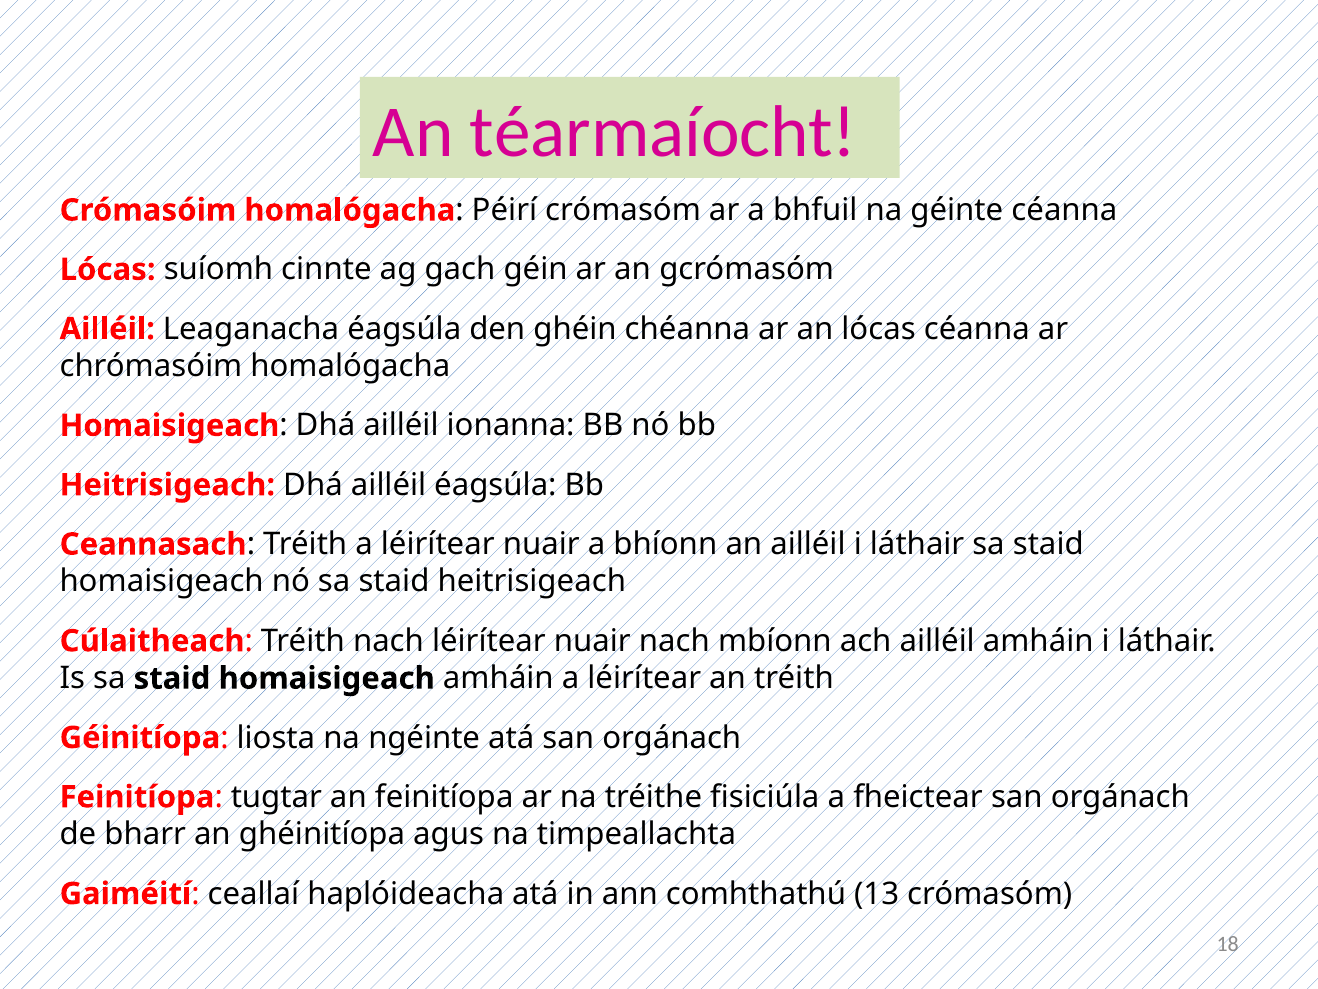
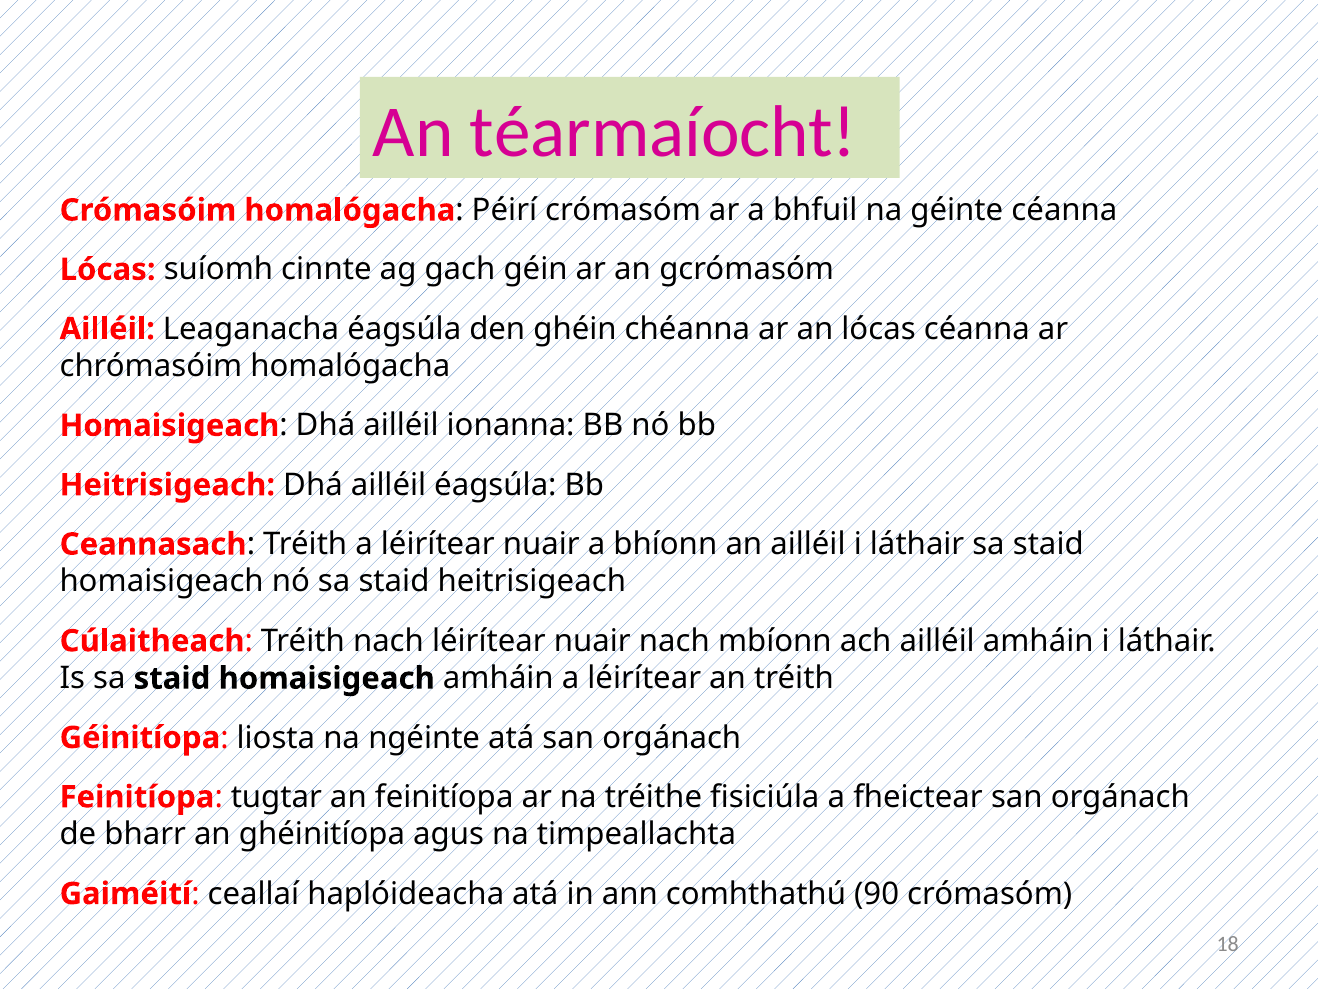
13: 13 -> 90 (877, 893)
